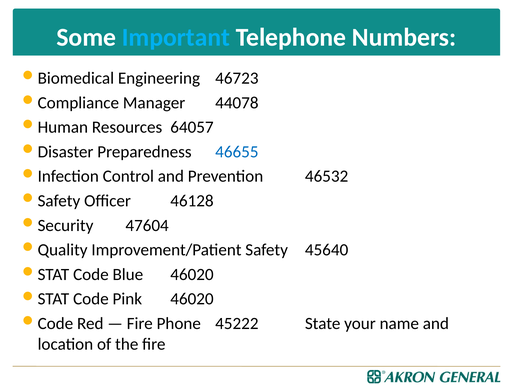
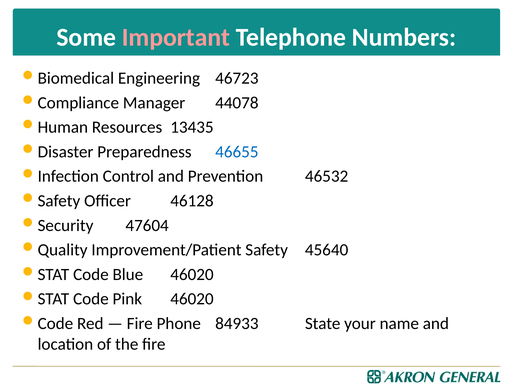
Important colour: light blue -> pink (176, 37)
64057: 64057 -> 13435 (192, 127)
45222: 45222 -> 84933 (237, 323)
